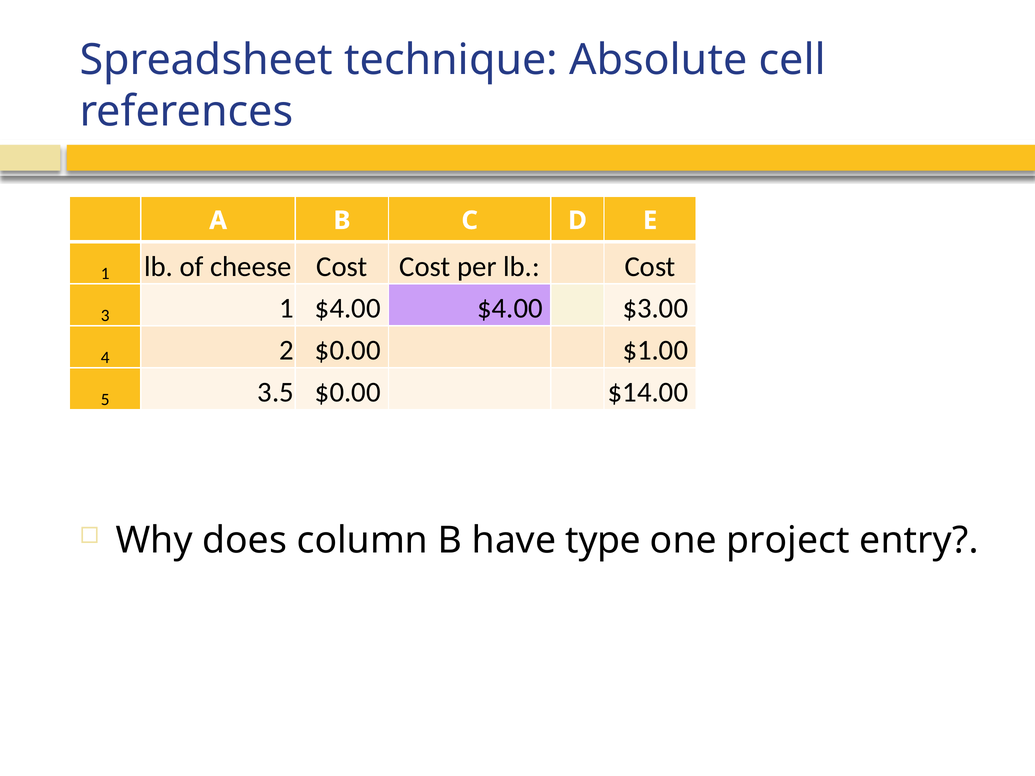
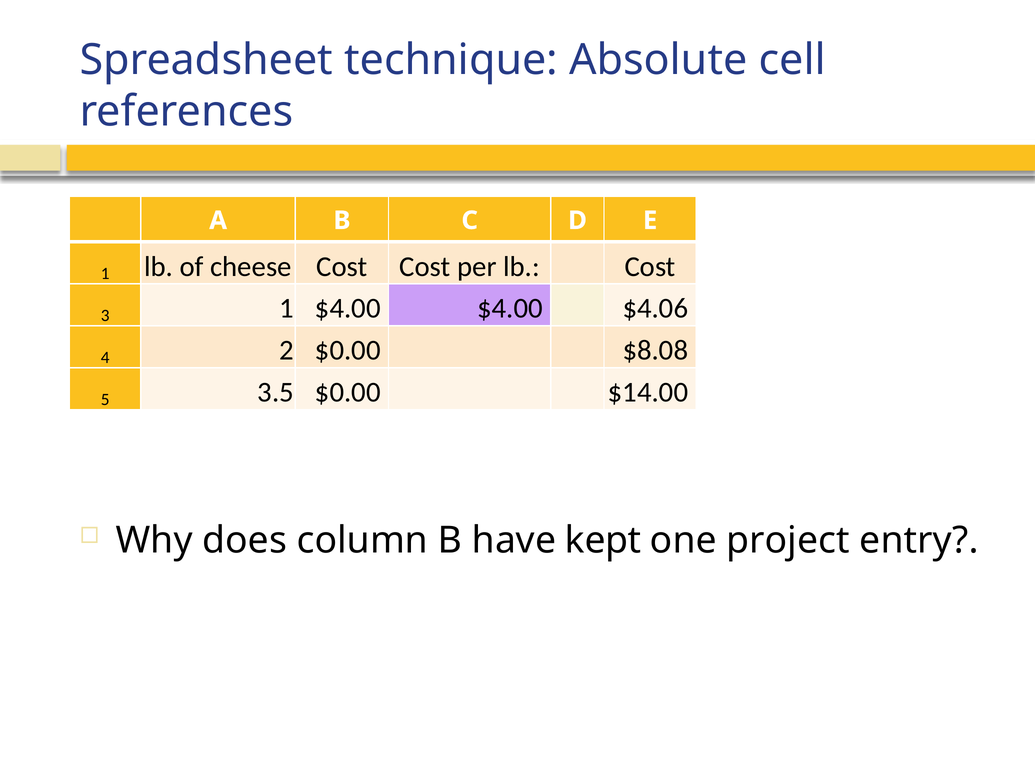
$3.00: $3.00 -> $4.06 (655, 309)
$1.00: $1.00 -> $8.08 (655, 351)
type: type -> kept (603, 541)
